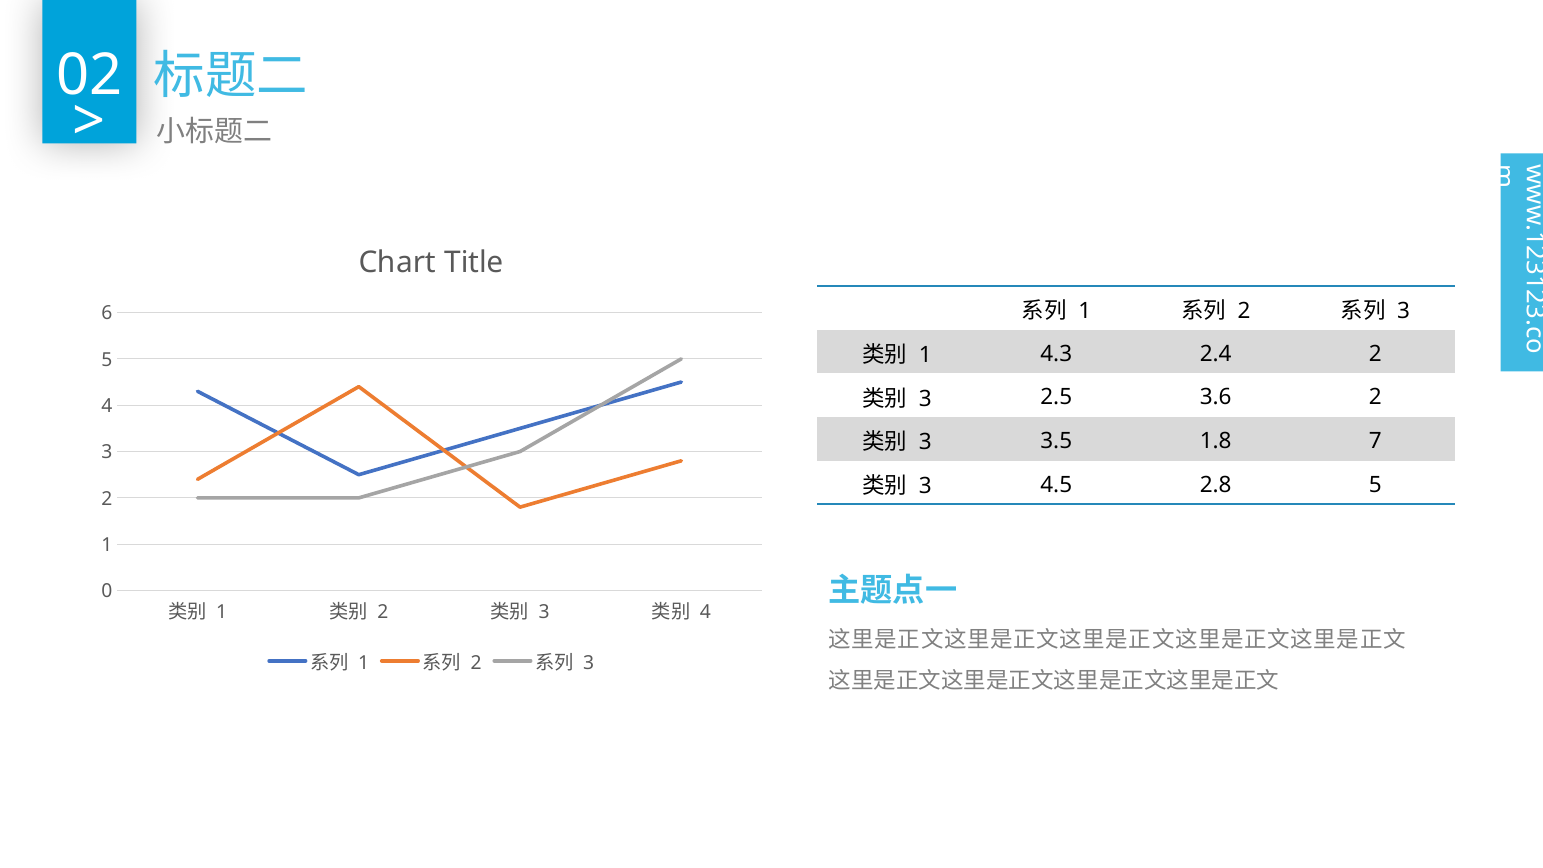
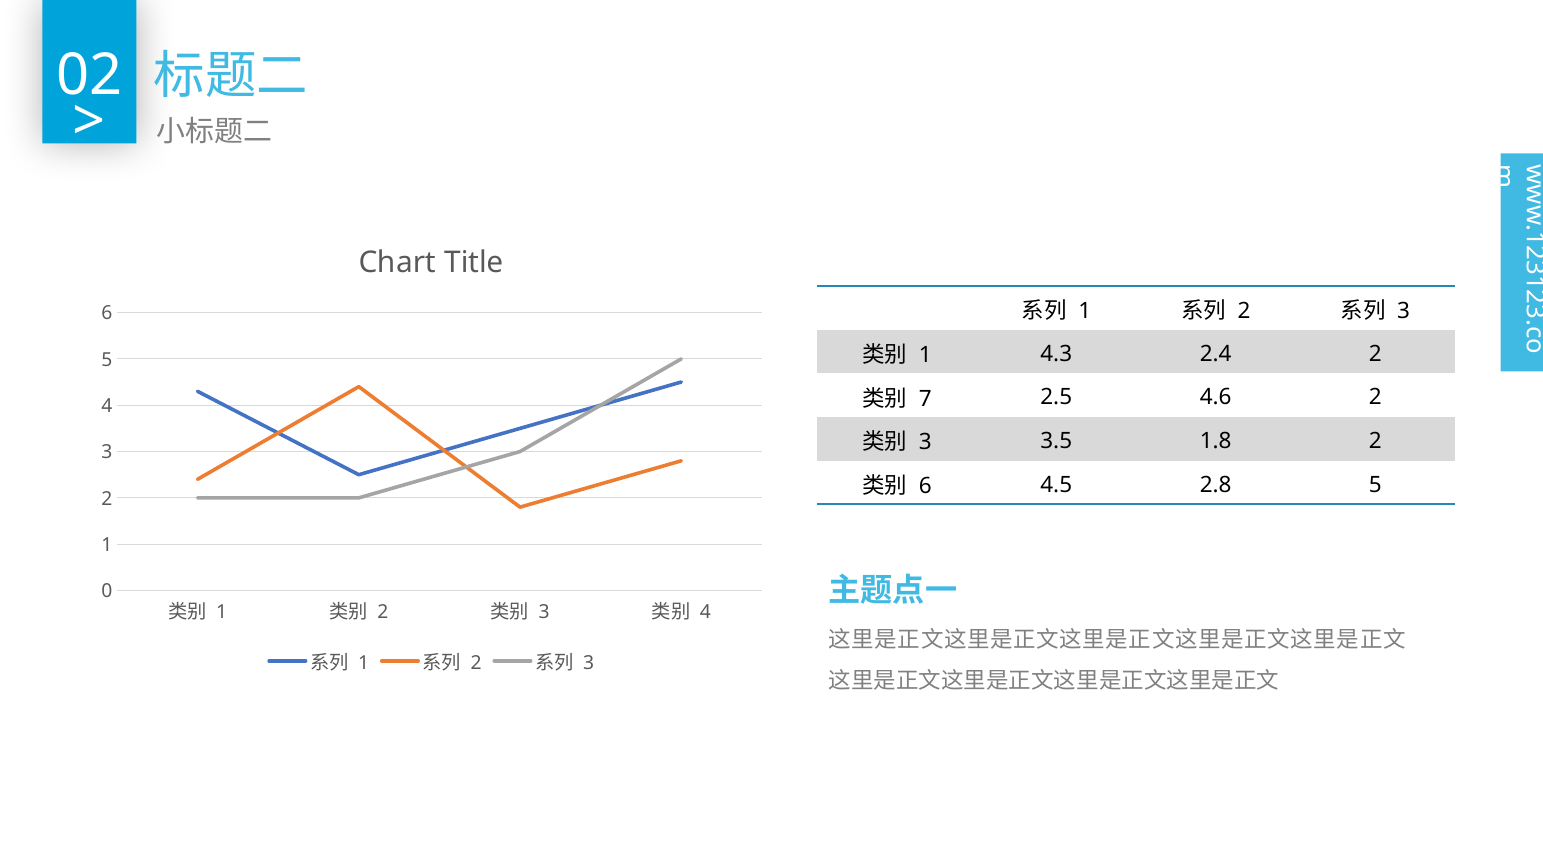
3: 3 -> 7 (925, 399)
3.6: 3.6 -> 4.6 (1216, 398)
1.8 7: 7 -> 2 (1375, 441)
3: 3 -> 6 (925, 486)
